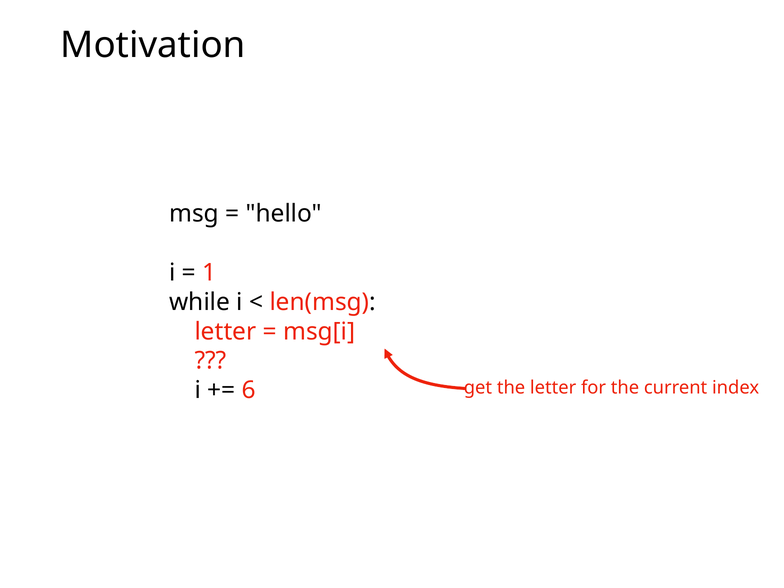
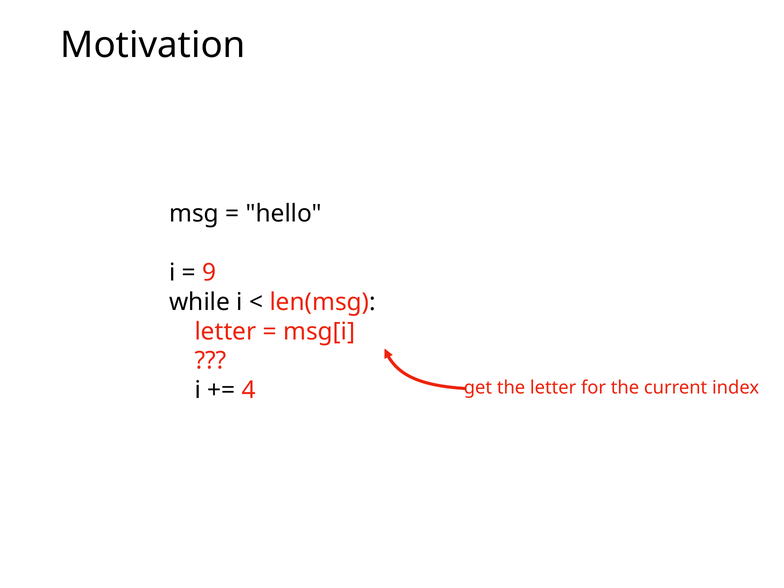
1: 1 -> 9 (209, 273)
6: 6 -> 4 (249, 390)
